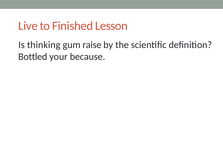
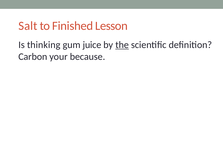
Live: Live -> Salt (28, 26)
raise: raise -> juice (92, 45)
the underline: none -> present (122, 45)
Bottled: Bottled -> Carbon (33, 57)
